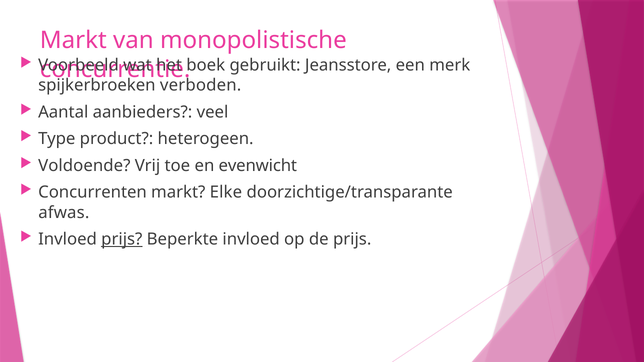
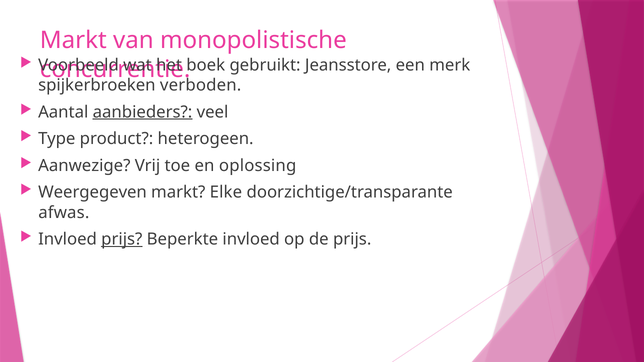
aanbieders underline: none -> present (143, 112)
Voldoende: Voldoende -> Aanwezige (84, 166)
evenwicht: evenwicht -> oplossing (258, 166)
Concurrenten: Concurrenten -> Weergegeven (93, 193)
